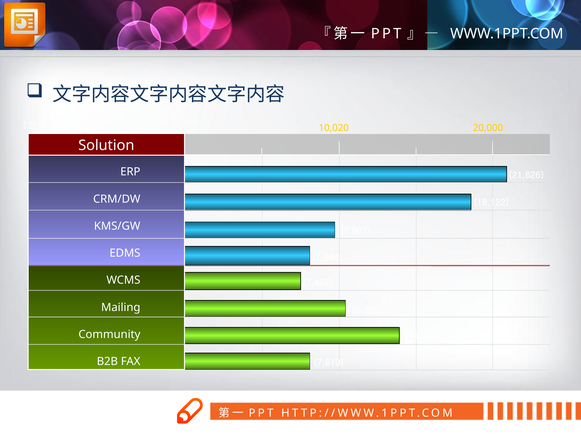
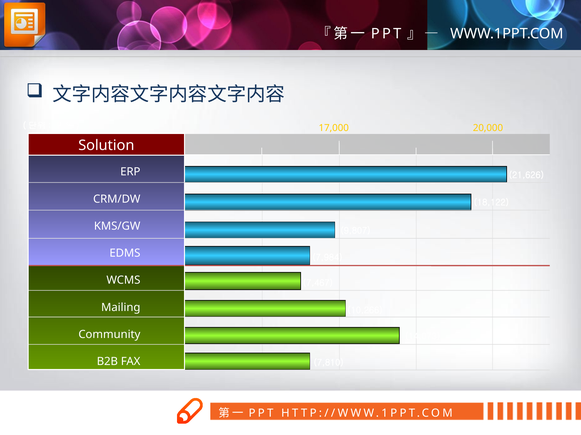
10,020: 10,020 -> 17,000 (334, 128)
